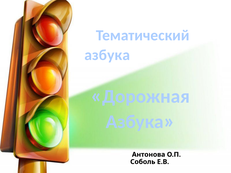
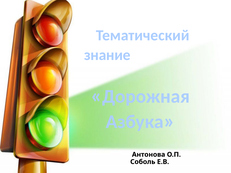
азбука: азбука -> знание (107, 55)
